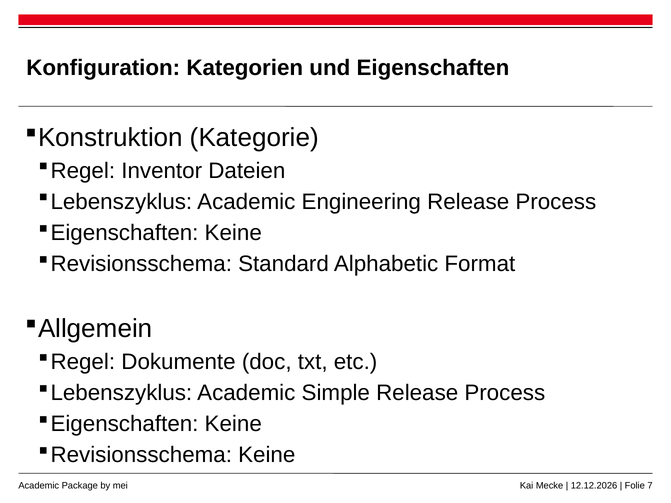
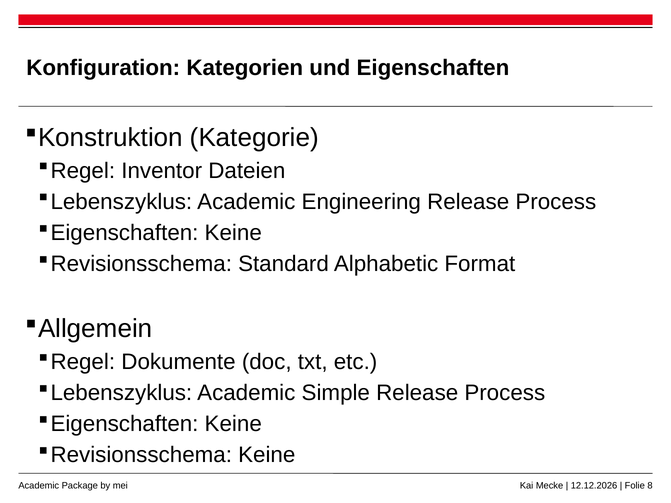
7: 7 -> 8 (650, 486)
